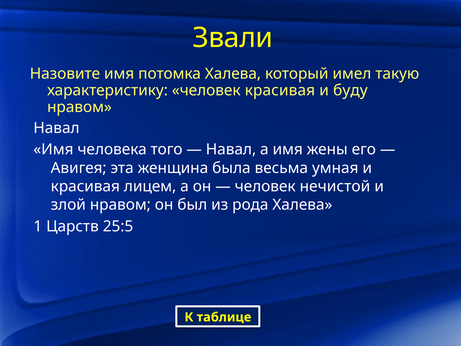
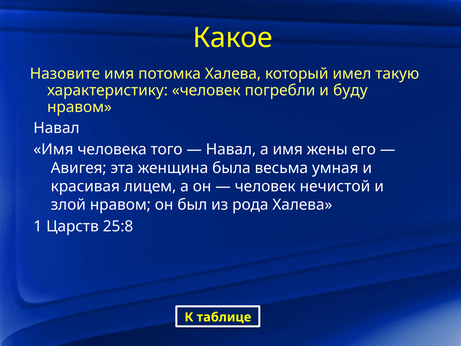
Звали: Звали -> Какое (233, 38)
человек красивая: красивая -> погребли (280, 90)
25:5: 25:5 -> 25:8 (118, 226)
